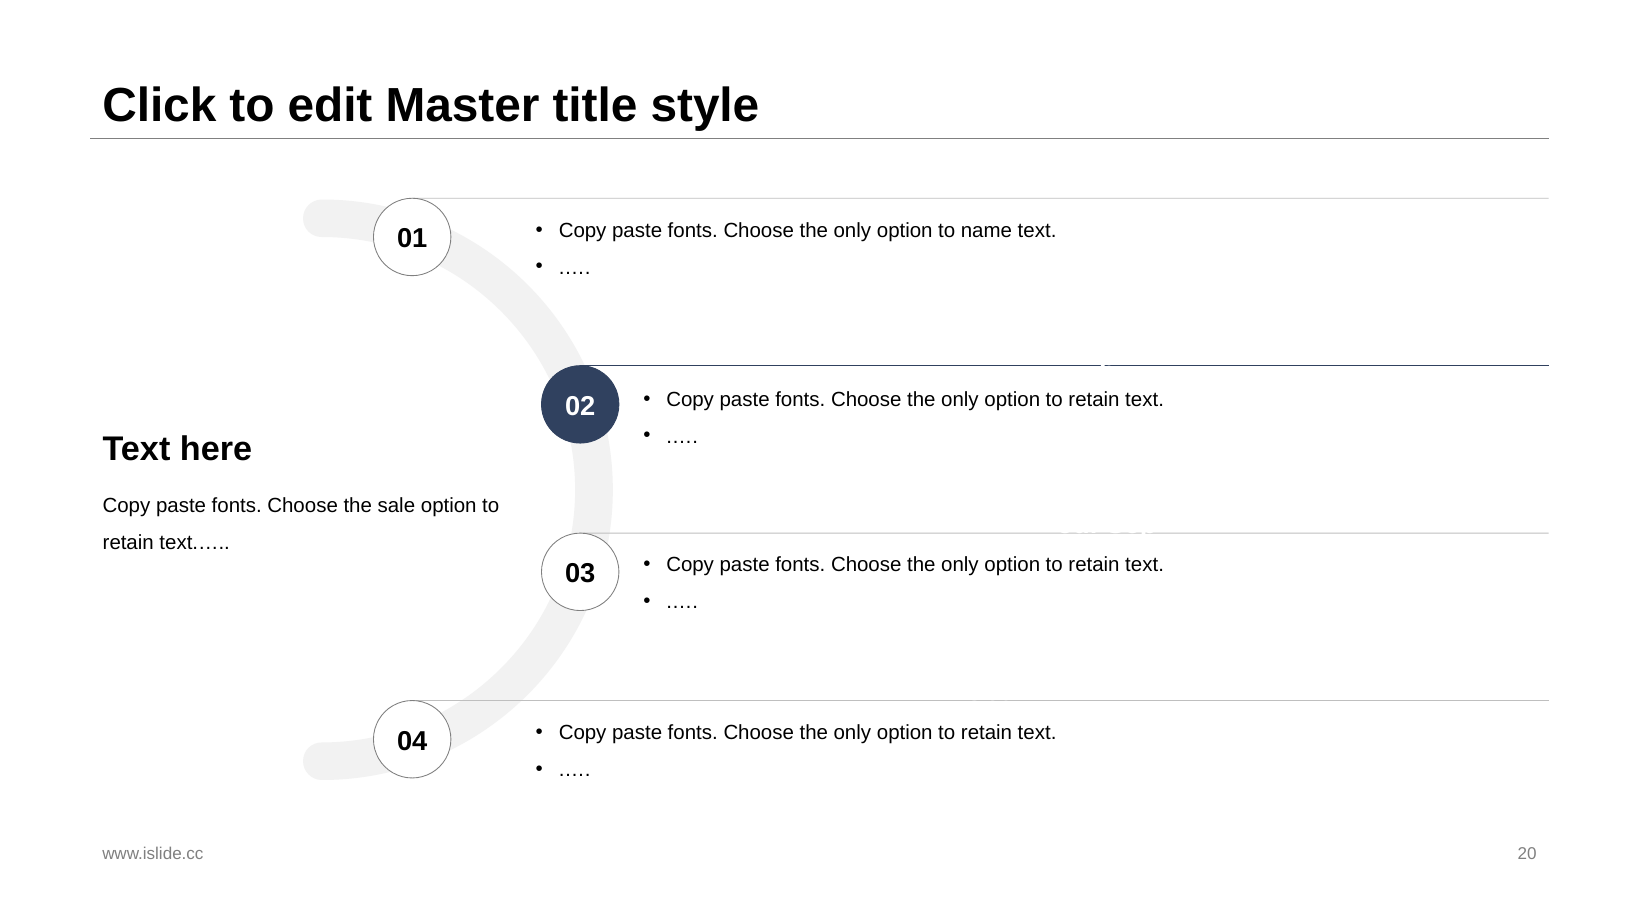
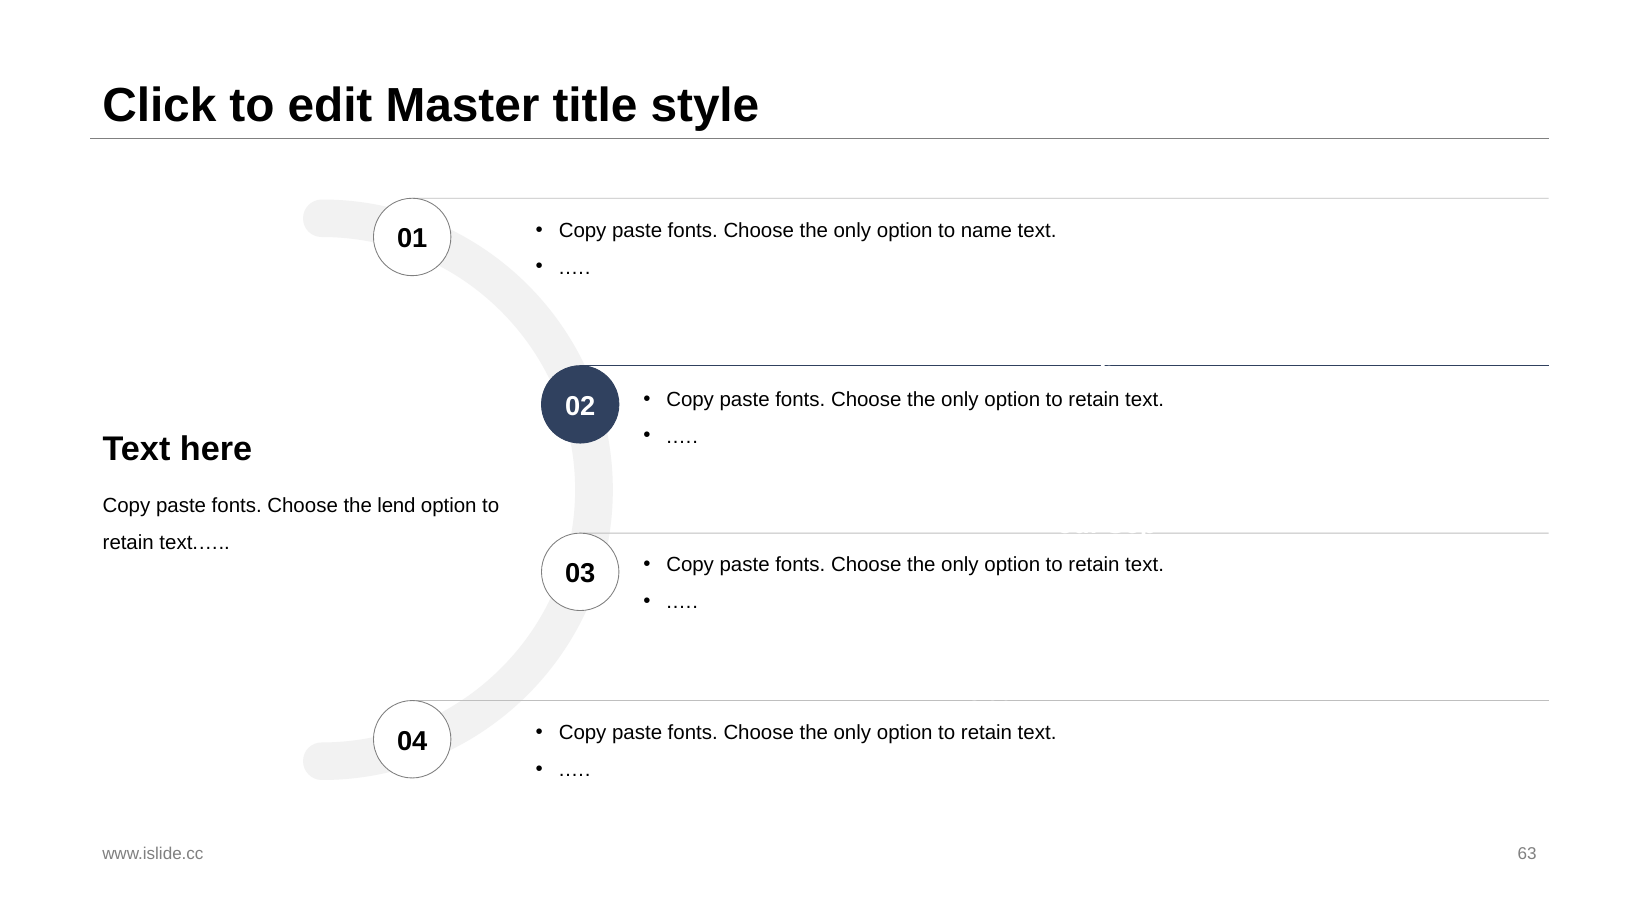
sale: sale -> lend (397, 506)
20: 20 -> 63 (1527, 854)
